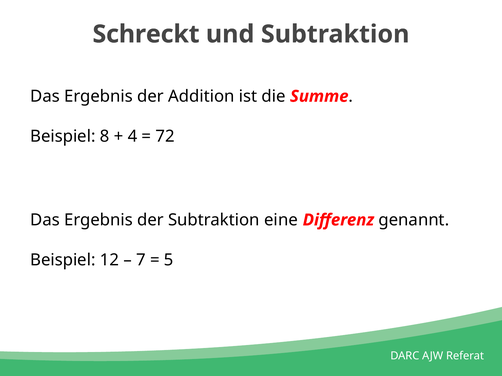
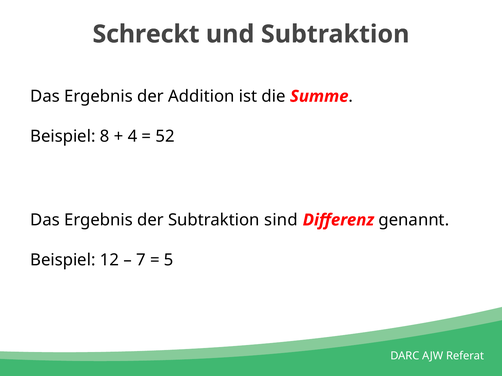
72: 72 -> 52 (165, 137)
eine: eine -> sind (281, 220)
